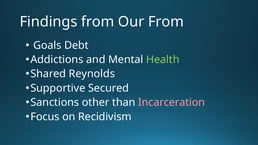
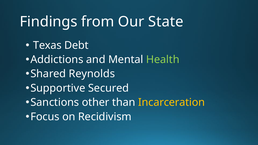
Our From: From -> State (166, 22)
Goals: Goals -> Texas (47, 45)
Incarceration colour: pink -> yellow (172, 102)
